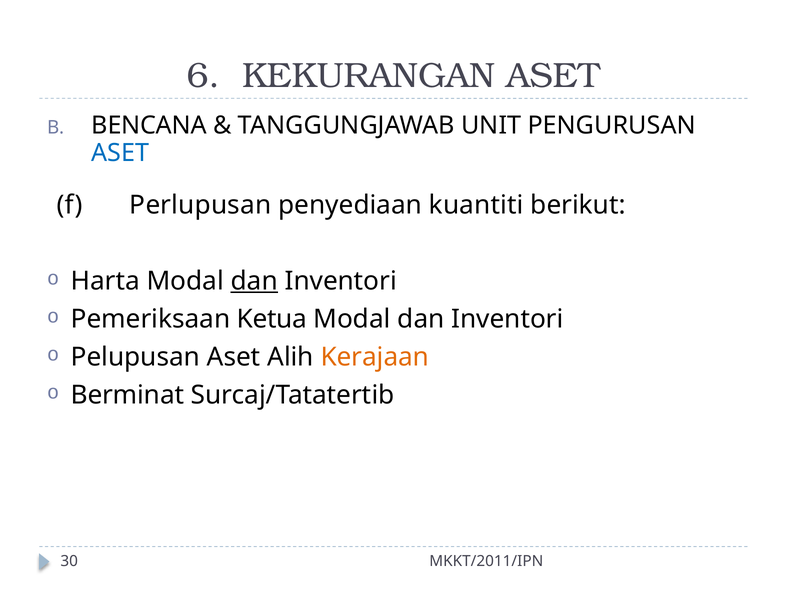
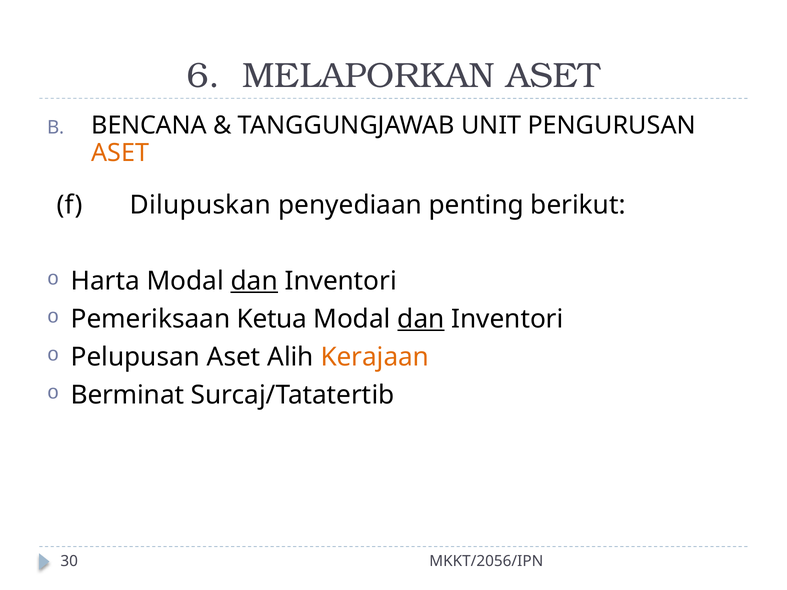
KEKURANGAN: KEKURANGAN -> MELAPORKAN (368, 76)
ASET colour: blue -> orange (120, 153)
Perlupusan: Perlupusan -> Dilupuskan (200, 205)
kuantiti: kuantiti -> penting (476, 205)
dan underline: none -> present (421, 319)
MKKT/2011/IPN: MKKT/2011/IPN -> MKKT/2056/IPN (486, 561)
